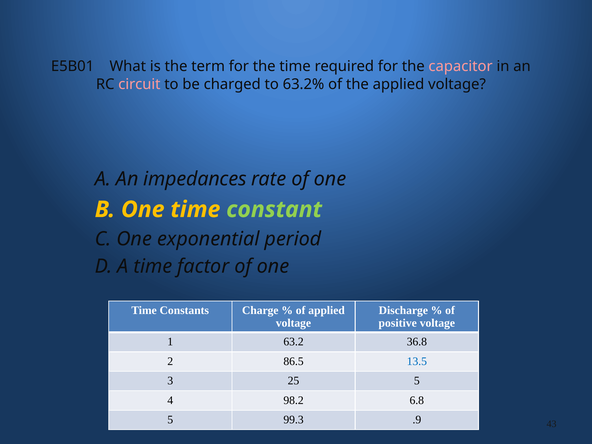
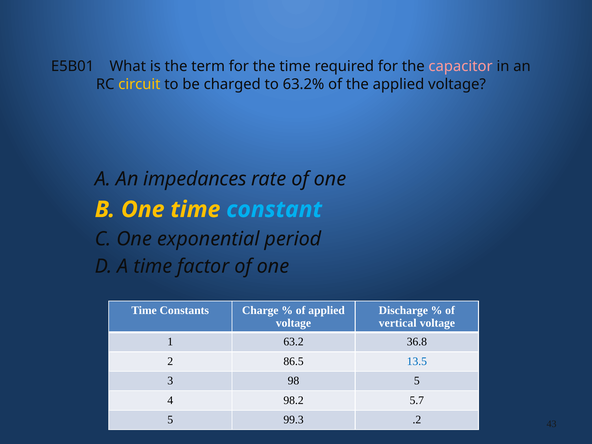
circuit colour: pink -> yellow (139, 84)
constant colour: light green -> light blue (274, 209)
positive: positive -> vertical (398, 323)
25: 25 -> 98 (294, 381)
6.8: 6.8 -> 5.7 (417, 400)
.9: .9 -> .2 (417, 420)
